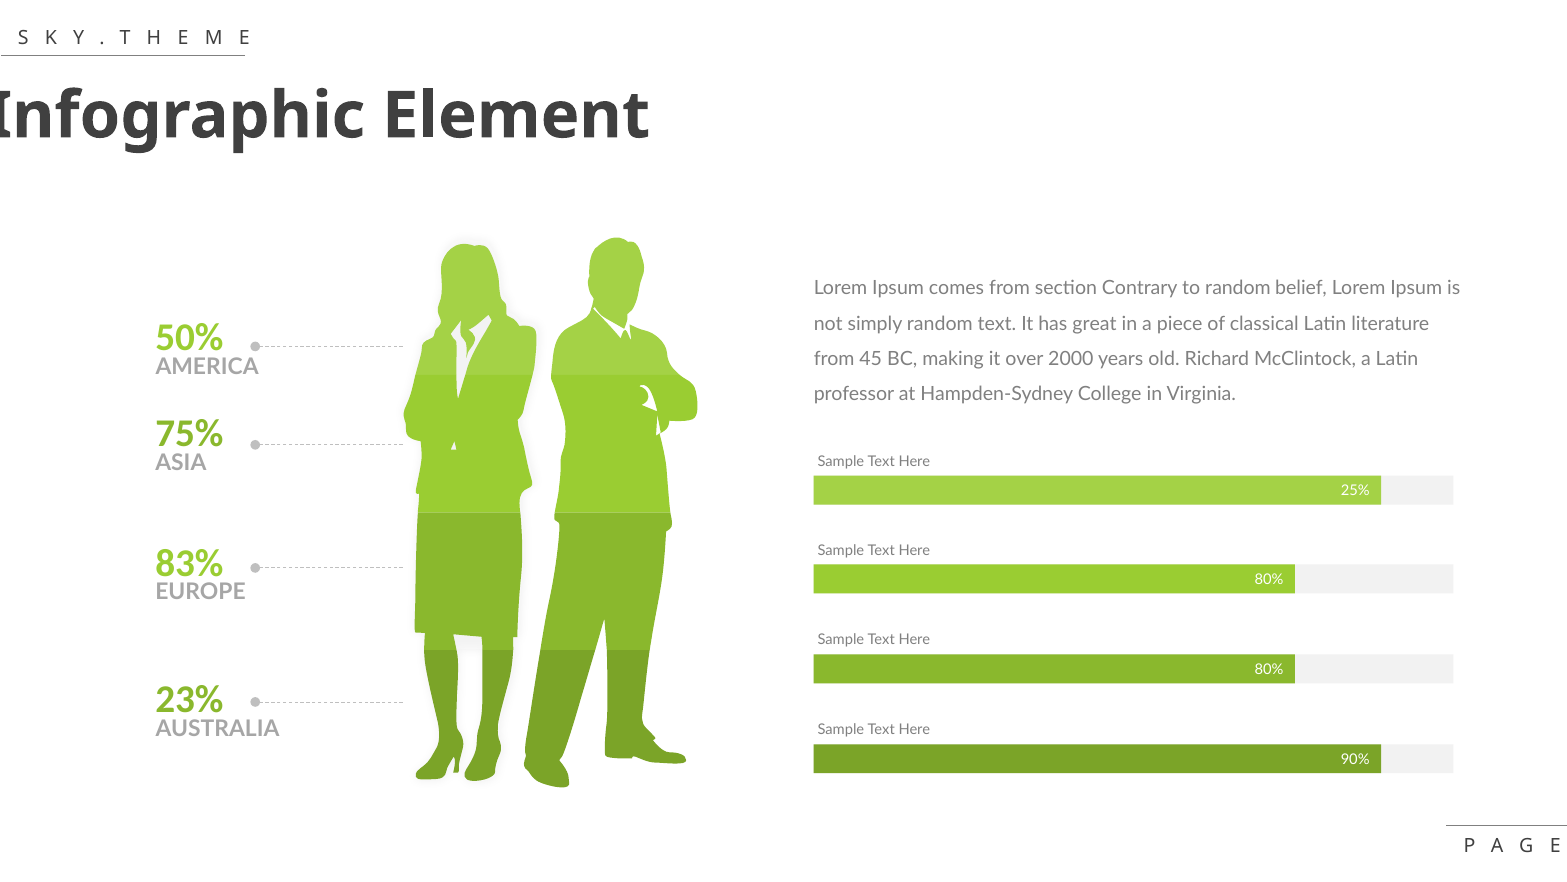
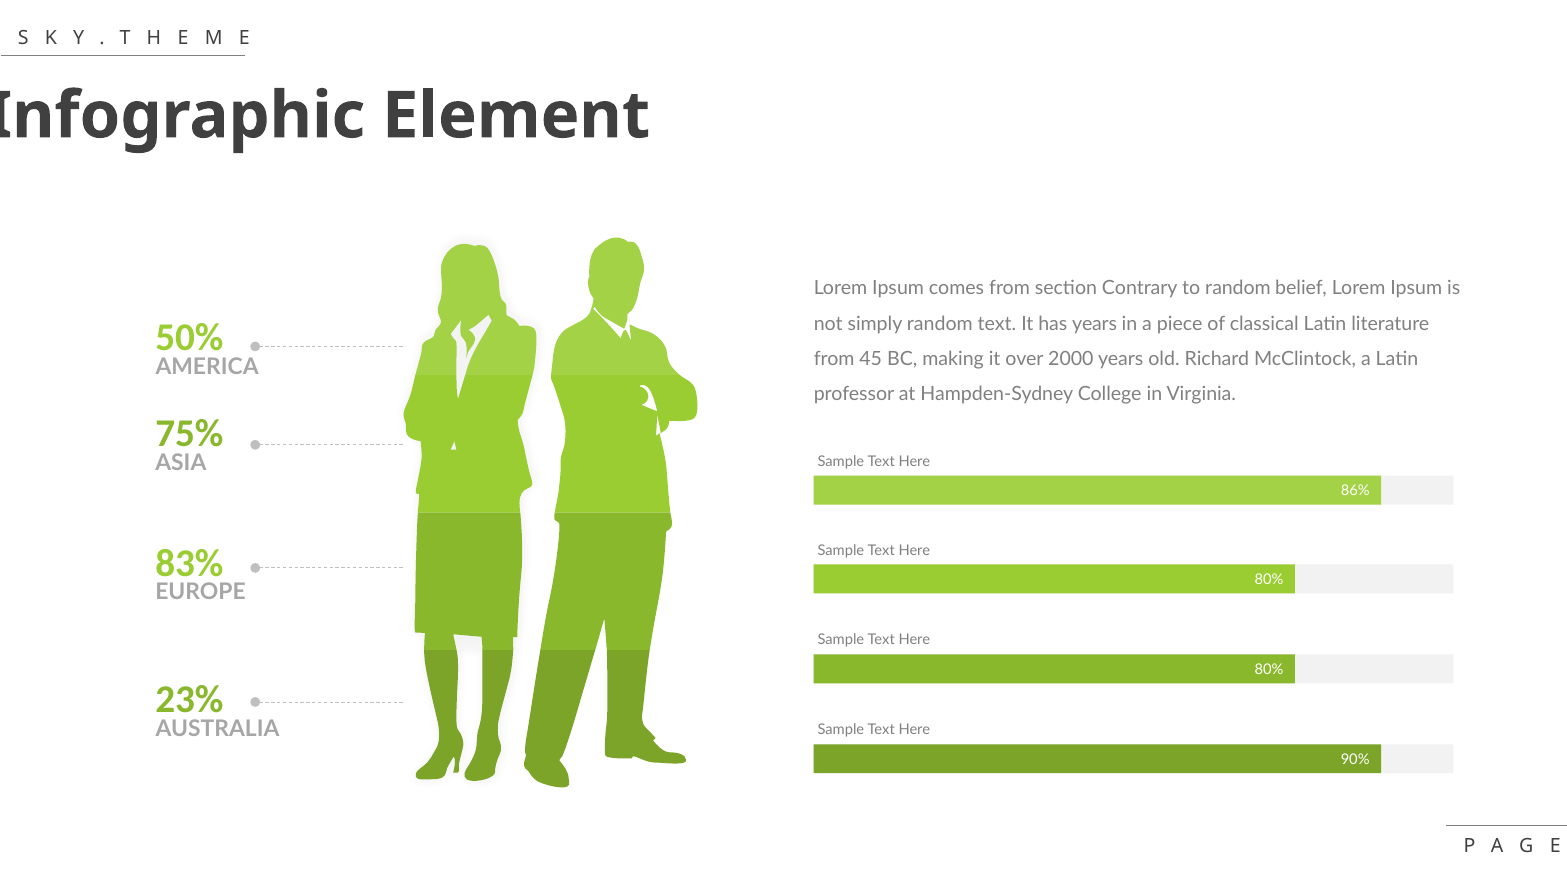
has great: great -> years (1095, 323)
25%: 25% -> 86% (1355, 491)
